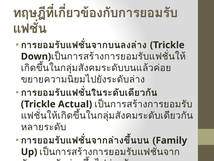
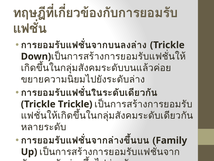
Trickle Actual: Actual -> Trickle (75, 104)
